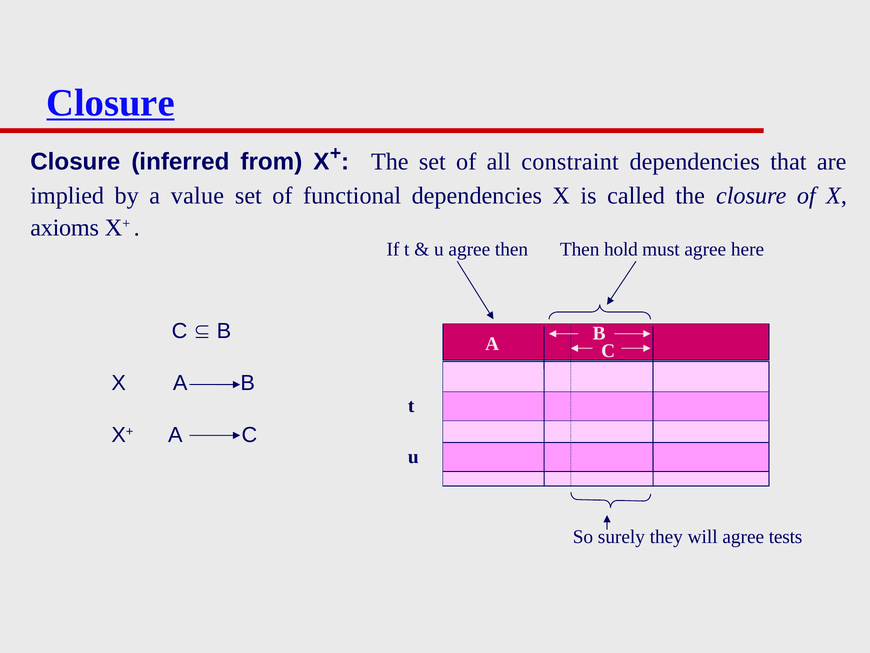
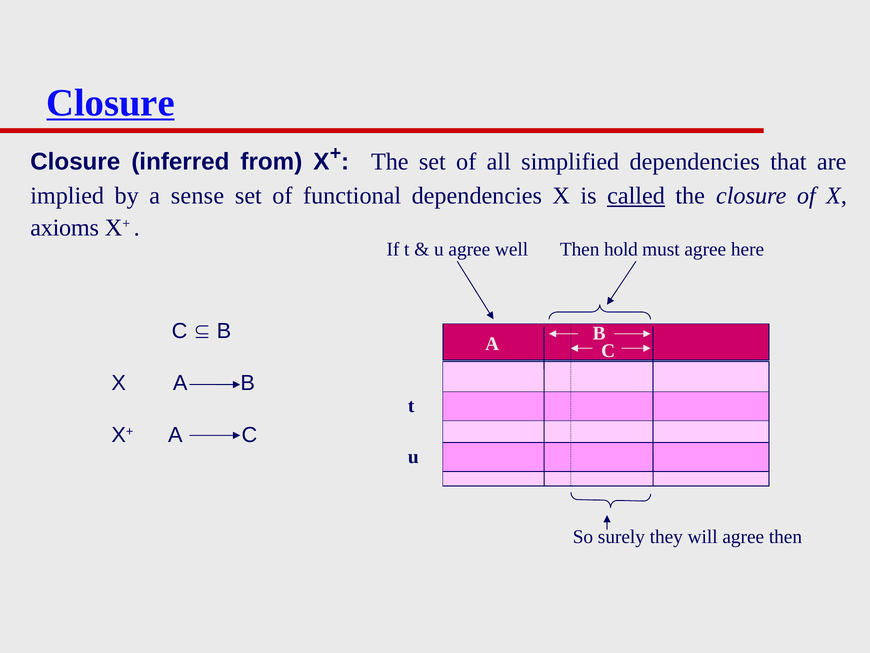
constraint: constraint -> simplified (570, 162)
value: value -> sense (197, 196)
called underline: none -> present (636, 196)
agree then: then -> well (512, 249)
agree tests: tests -> then (785, 536)
